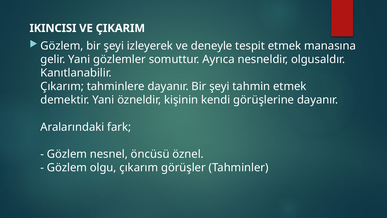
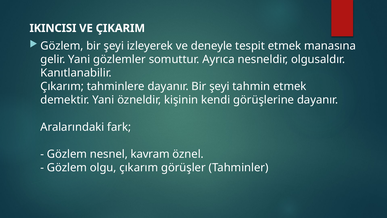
öncüsü: öncüsü -> kavram (150, 154)
